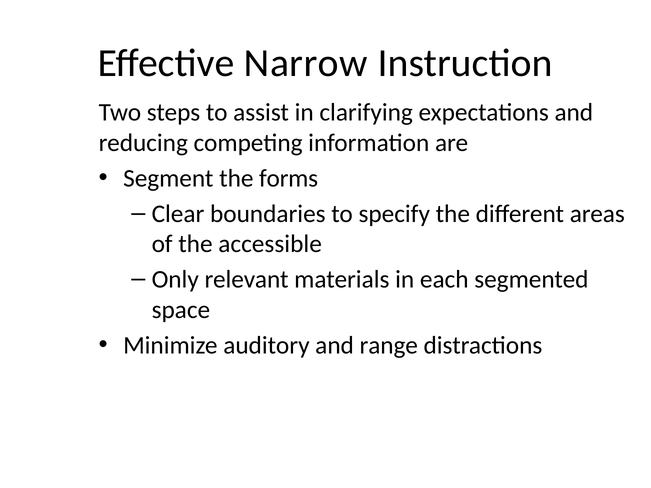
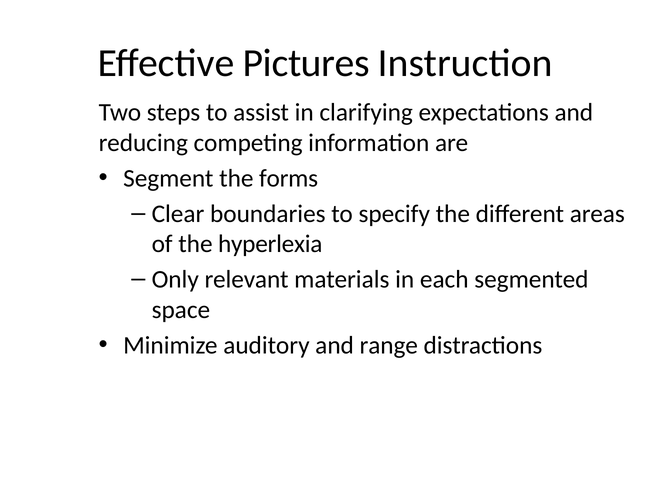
Narrow: Narrow -> Pictures (306, 63)
accessible: accessible -> hyperlexia (270, 244)
